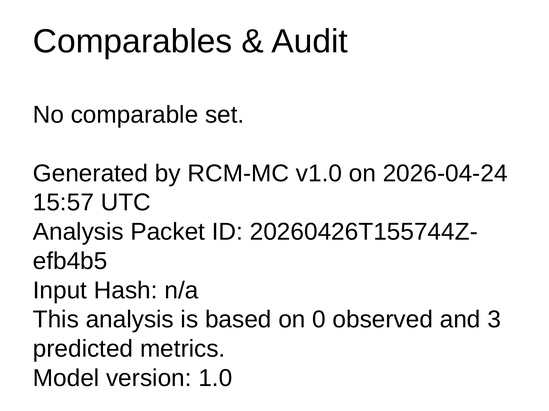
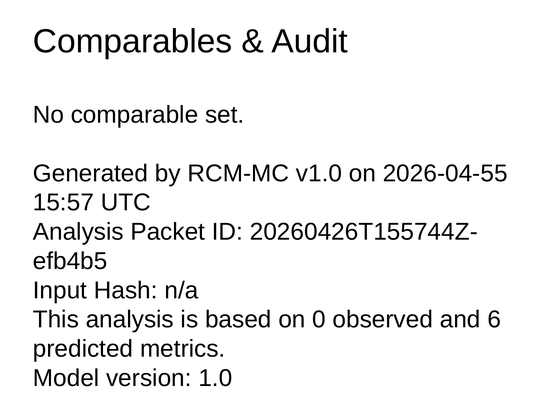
2026-04-24: 2026-04-24 -> 2026-04-55 (445, 174)
3: 3 -> 6 (494, 320)
